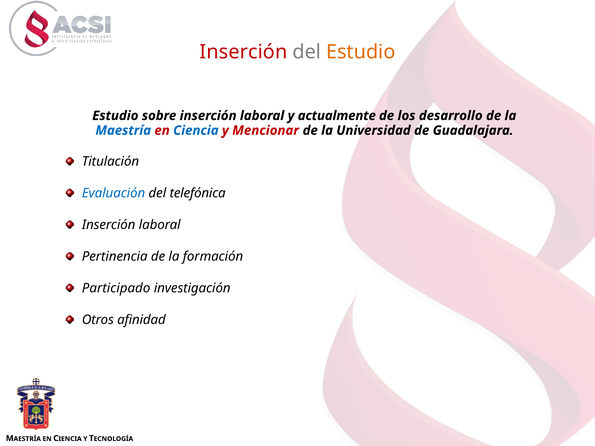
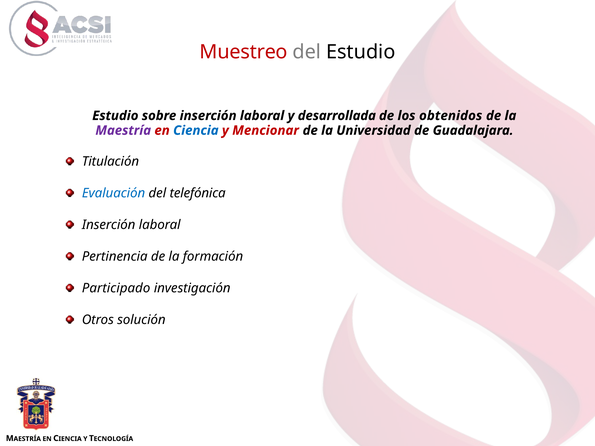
Inserción: Inserción -> Muestreo (244, 52)
Estudio colour: orange -> black (361, 52)
actualmente: actualmente -> desarrollada (337, 116)
desarrollo: desarrollo -> obtenidos (451, 116)
Maestría colour: blue -> purple (123, 131)
afinidad: afinidad -> solución (141, 320)
